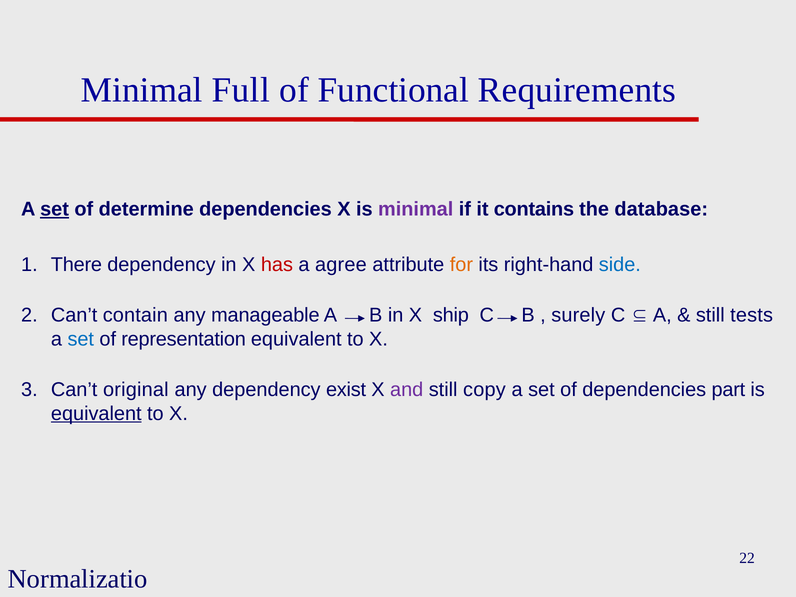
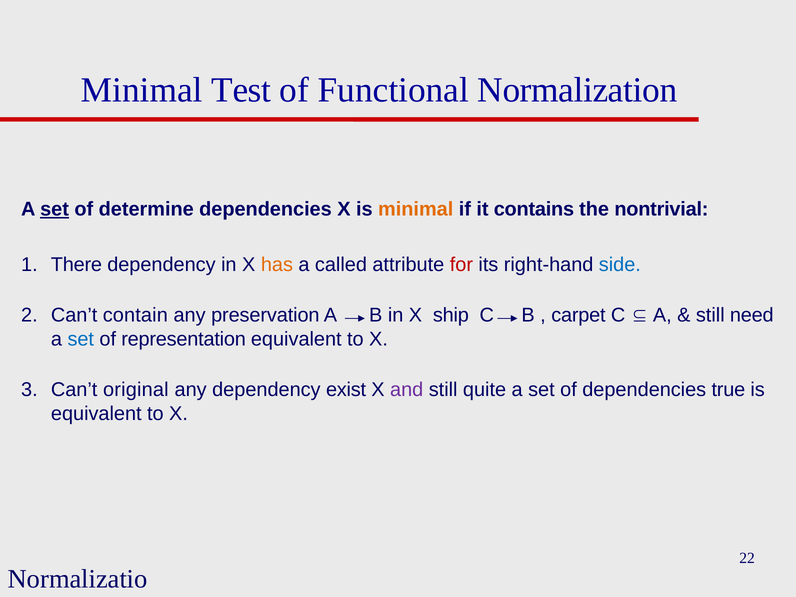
Full: Full -> Test (241, 90)
Requirements: Requirements -> Normalization (577, 90)
minimal colour: purple -> orange (416, 209)
database: database -> nontrivial (661, 209)
has colour: red -> orange (277, 265)
agree: agree -> called (341, 265)
for colour: orange -> red (461, 265)
manageable: manageable -> preservation (265, 315)
surely: surely -> carpet (578, 315)
tests: tests -> need (752, 315)
copy: copy -> quite (485, 390)
part: part -> true (728, 390)
equivalent underline: present -> none (96, 414)
